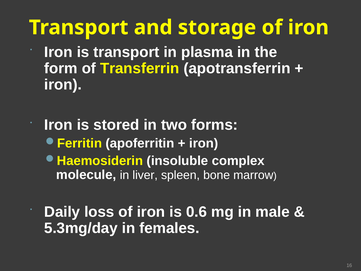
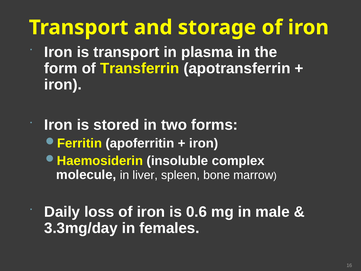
5.3mg/day: 5.3mg/day -> 3.3mg/day (81, 228)
